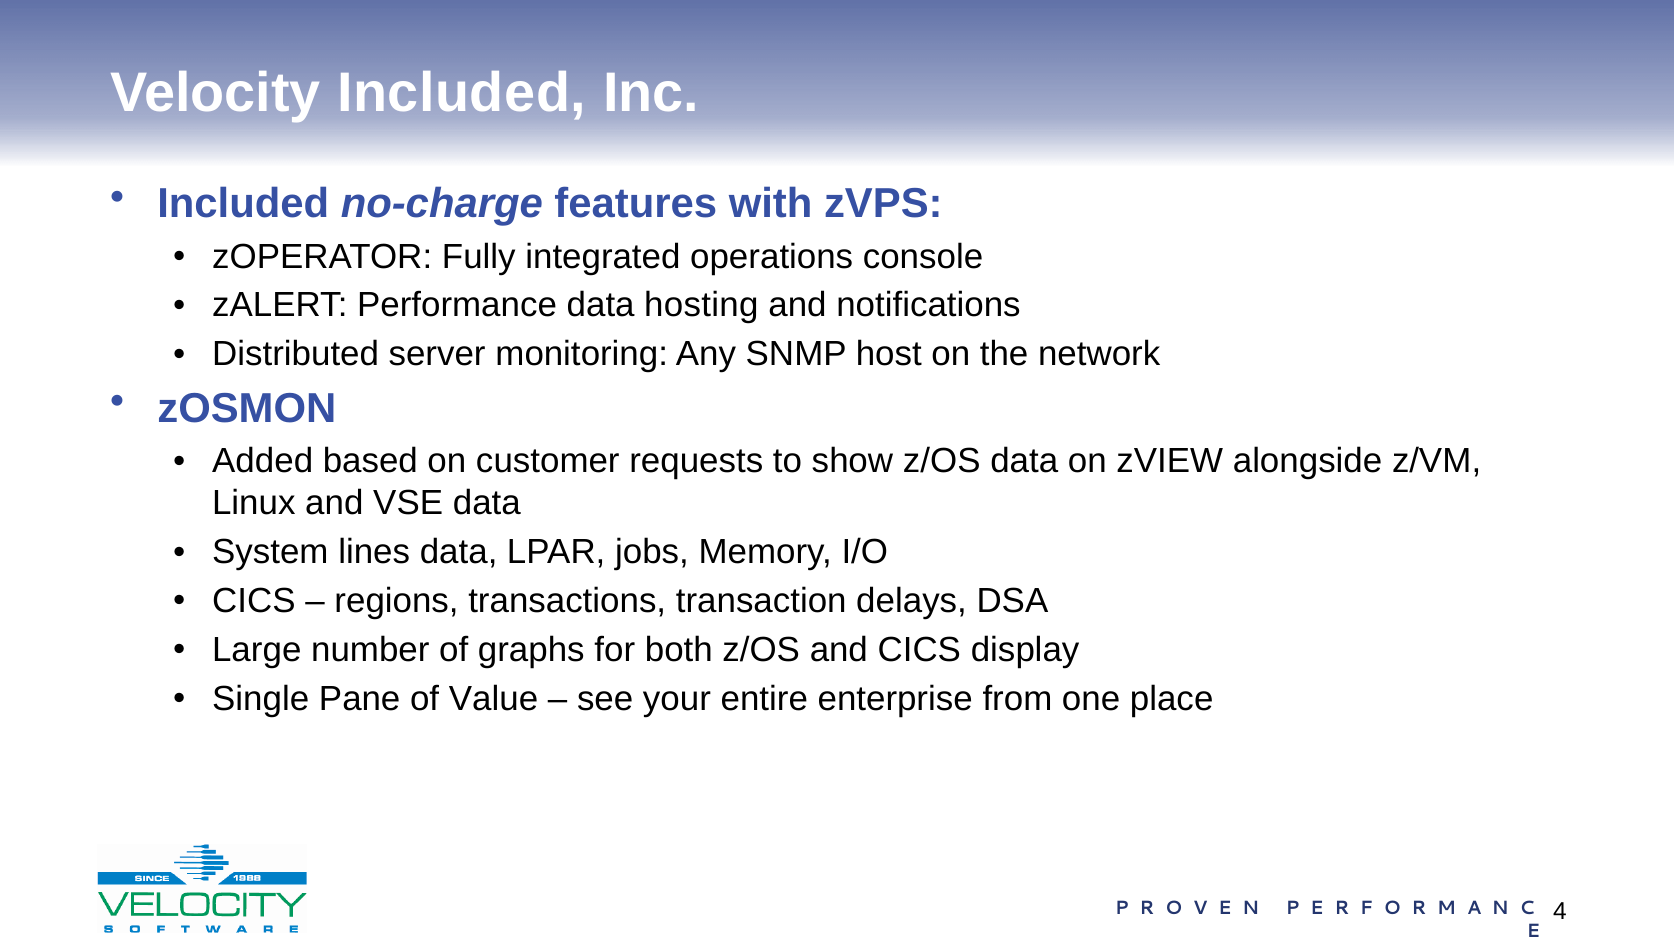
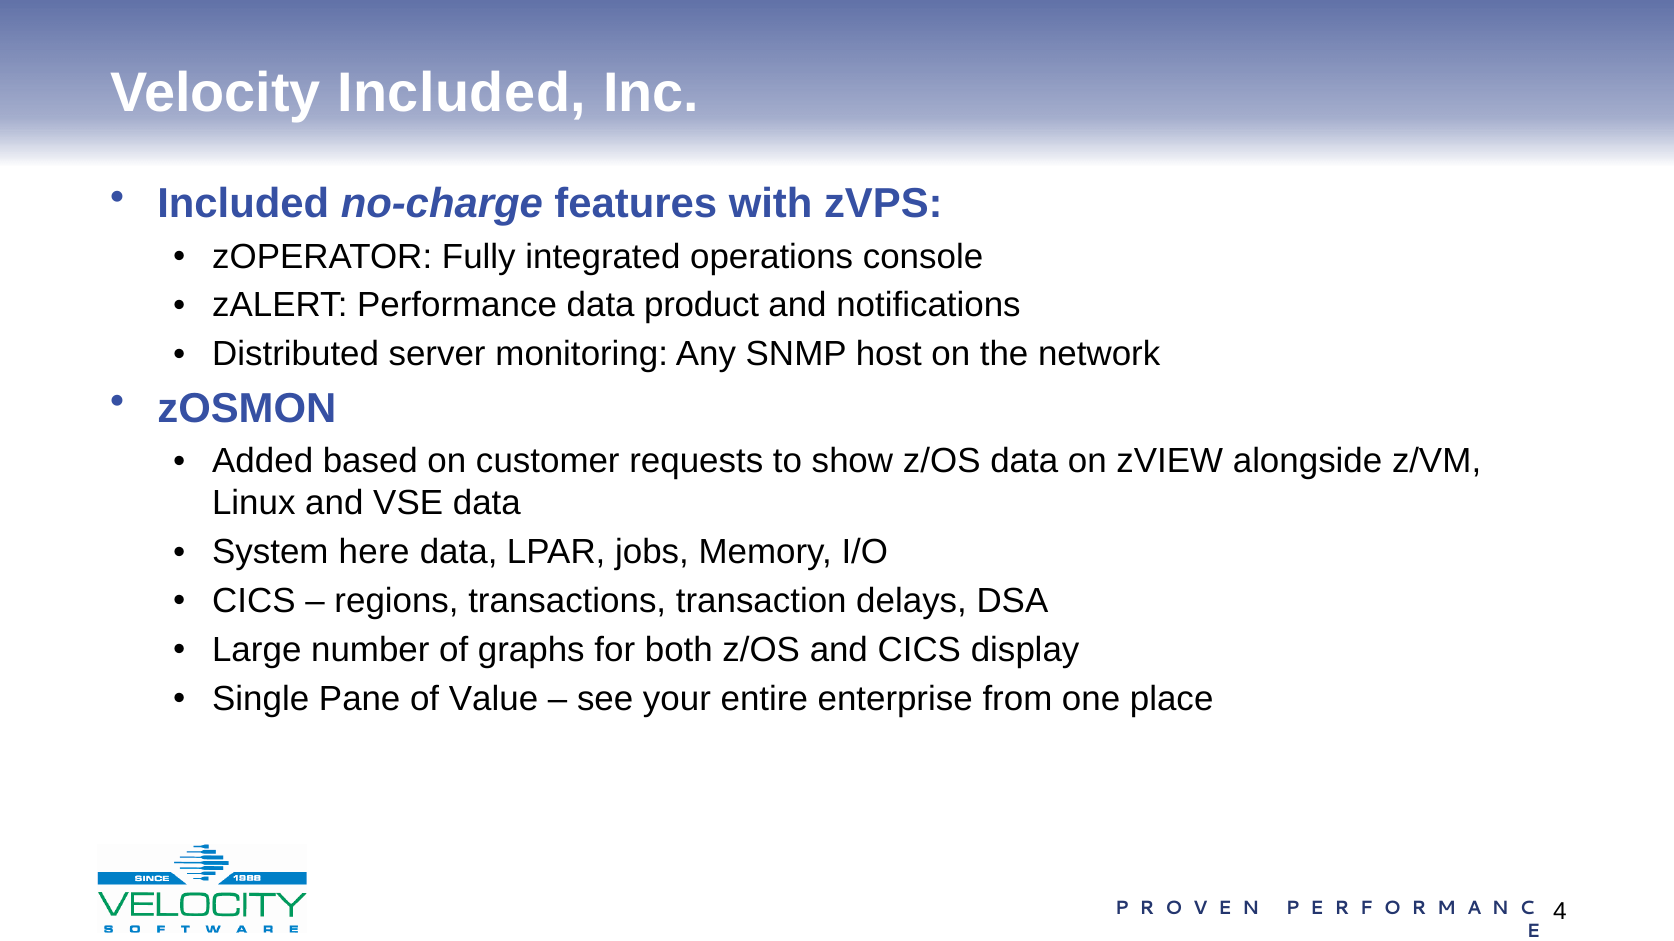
hosting: hosting -> product (702, 306)
lines: lines -> here (374, 552)
